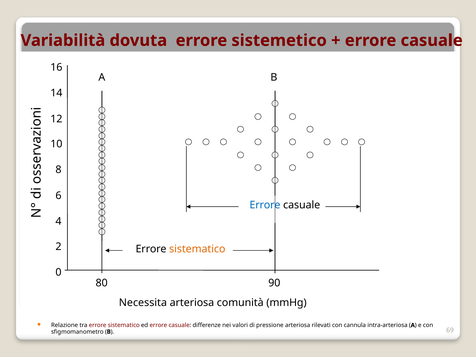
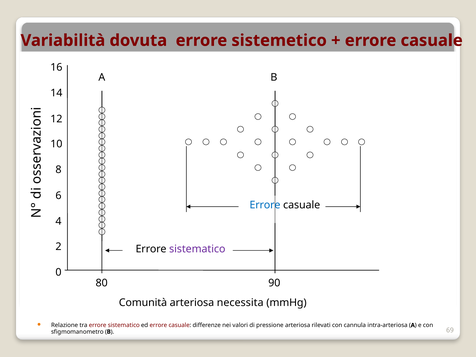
sistematico colour: orange -> purple (197, 249)
Necessita: Necessita -> Comunità (143, 303)
comunità: comunità -> necessita (240, 303)
